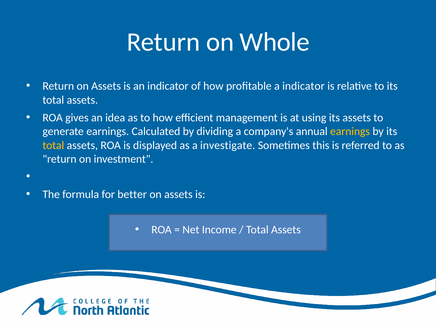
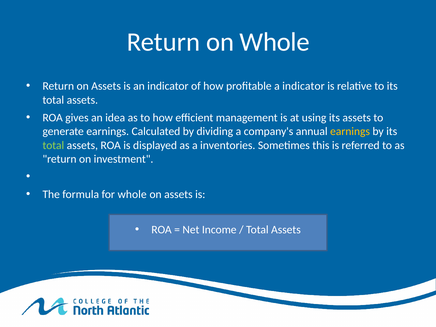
total colour: yellow -> light green (53, 145)
investigate: investigate -> inventories (228, 145)
for better: better -> whole (132, 194)
